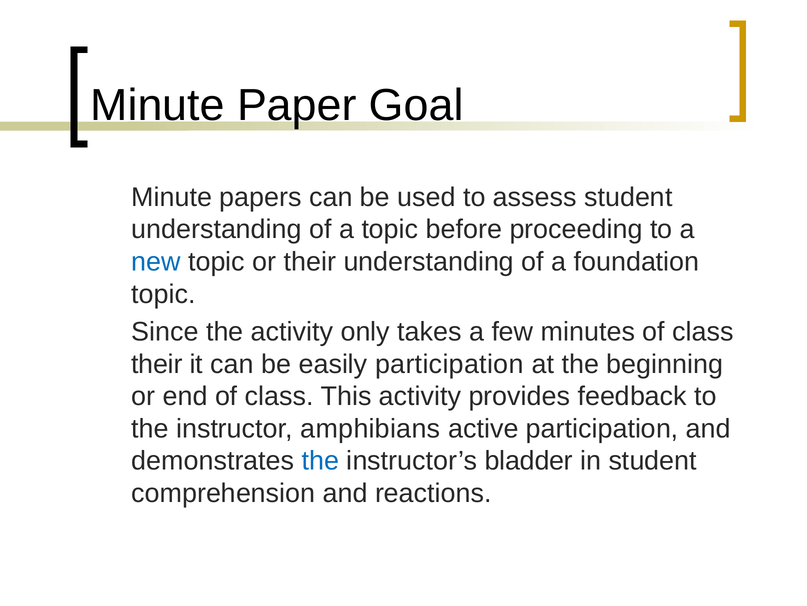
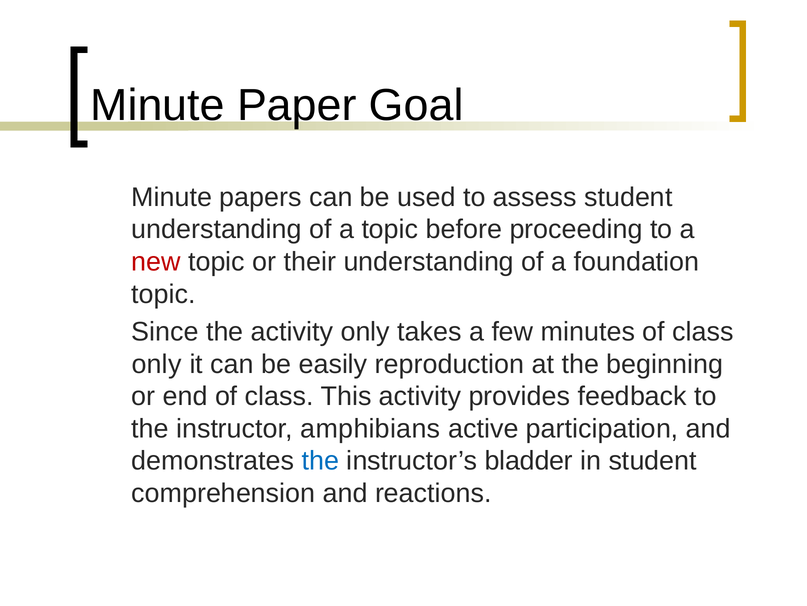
new colour: blue -> red (156, 261)
their: their -> only (157, 364)
easily participation: participation -> reproduction (450, 364)
